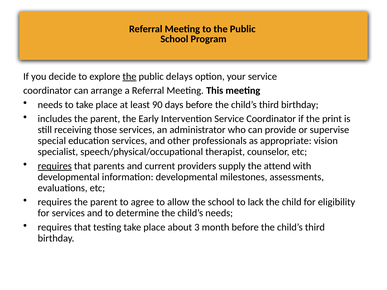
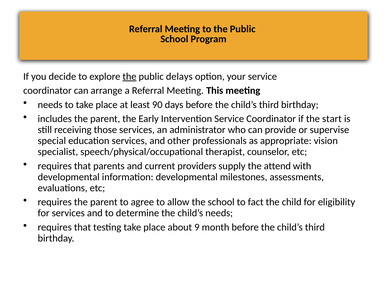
print: print -> start (332, 119)
requires underline: present -> none (55, 166)
lack: lack -> fact (256, 202)
3: 3 -> 9 (197, 227)
